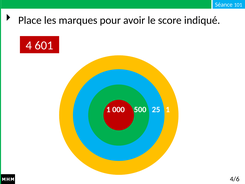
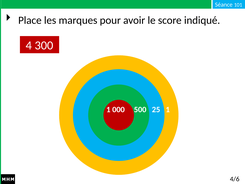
601: 601 -> 300 (44, 45)
